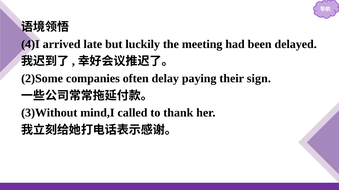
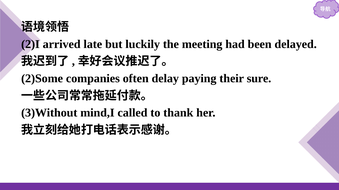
4)I: 4)I -> 2)I (30, 44)
sign: sign -> sure (259, 79)
